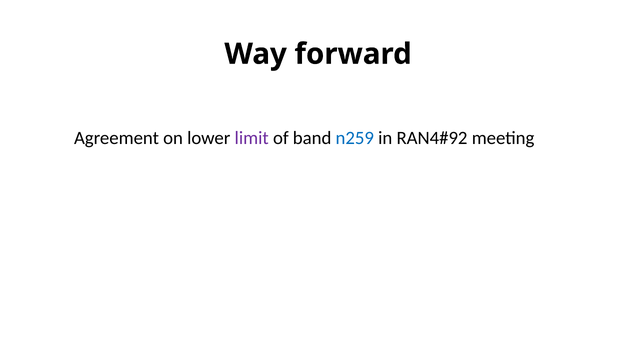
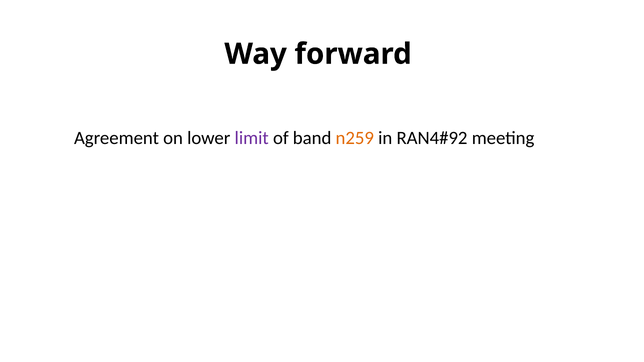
n259 colour: blue -> orange (355, 138)
